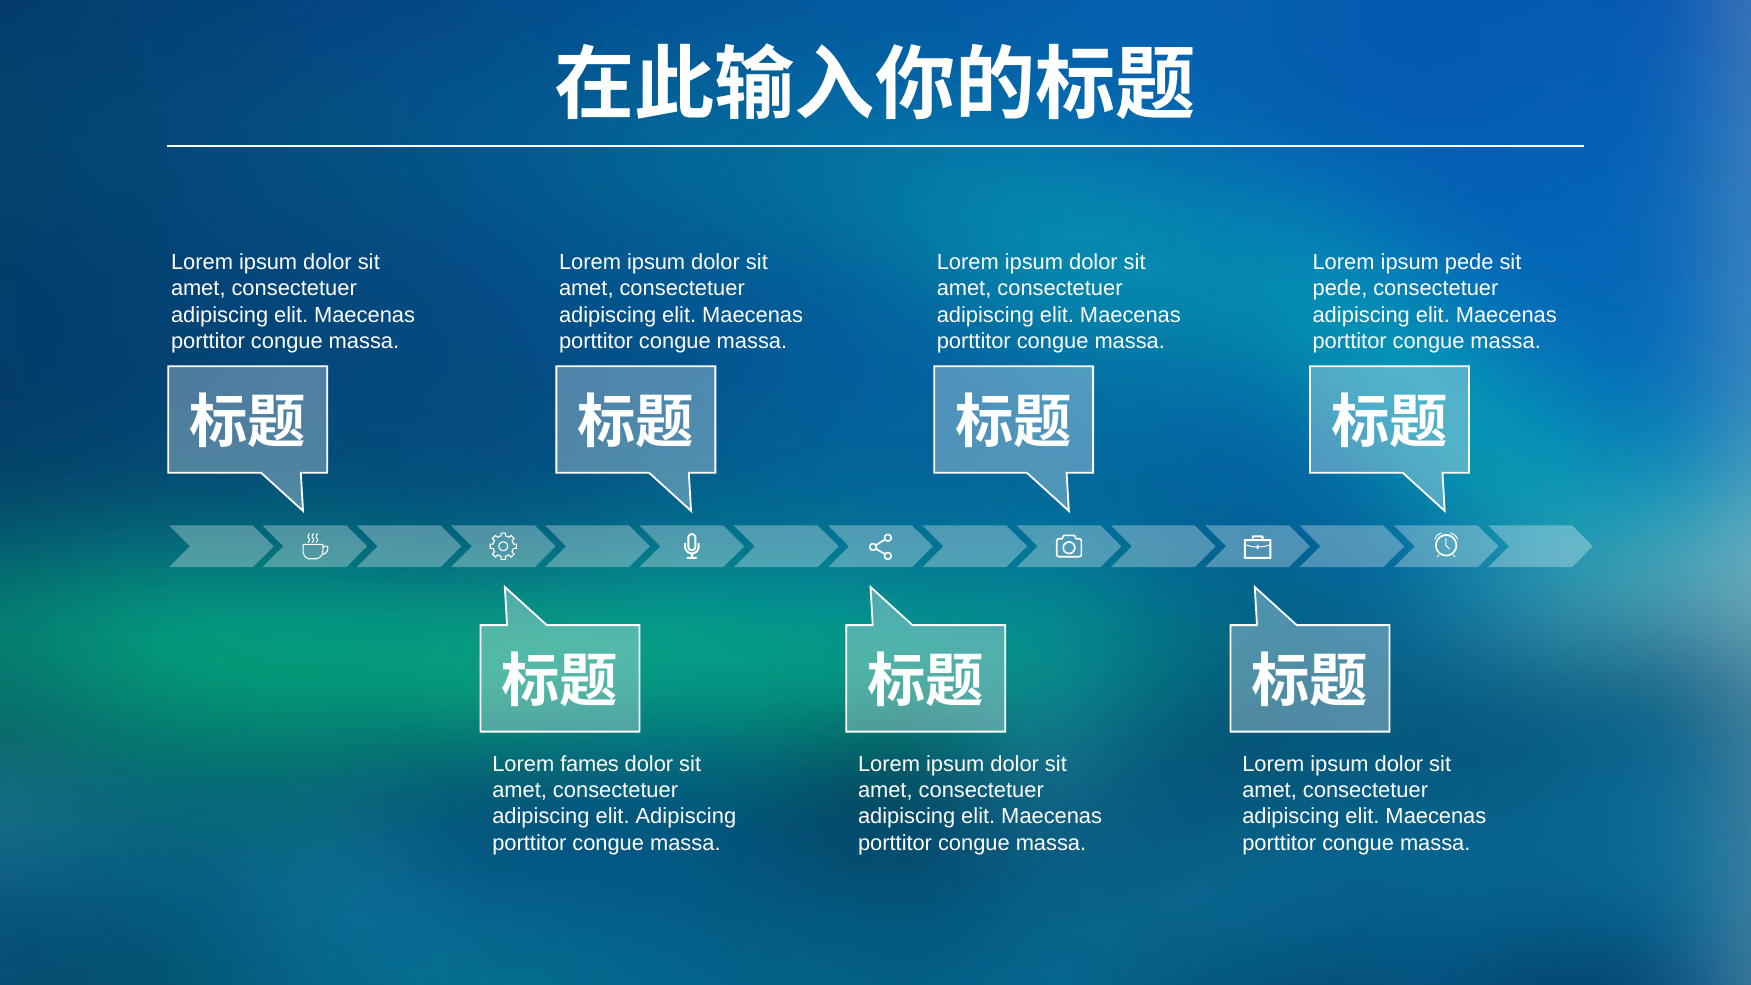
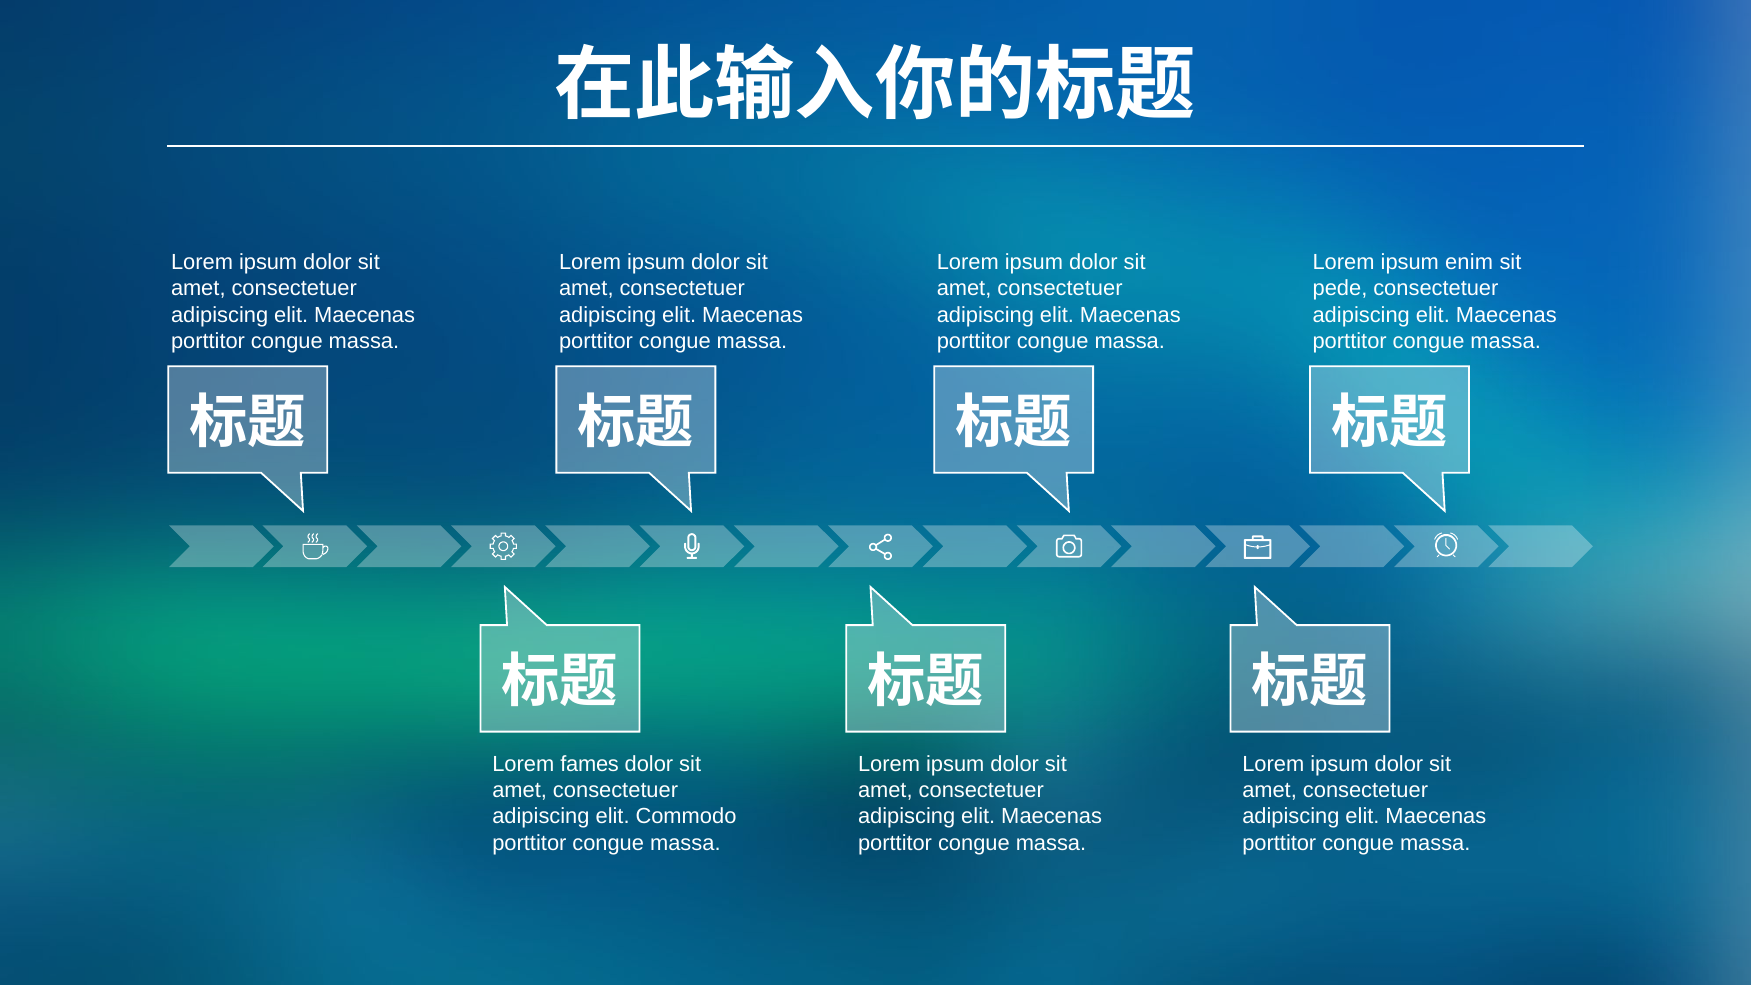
ipsum pede: pede -> enim (1469, 262)
elit Adipiscing: Adipiscing -> Commodo (686, 817)
